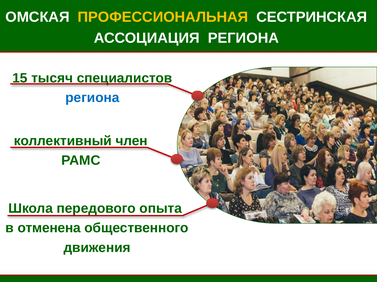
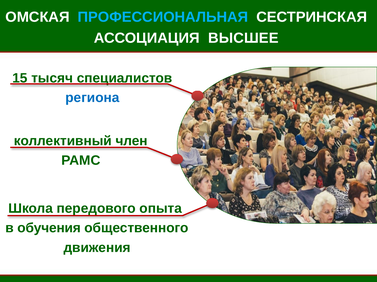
ПРОФЕССИОНАЛЬНАЯ colour: yellow -> light blue (163, 17)
АССОЦИАЦИЯ РЕГИОНА: РЕГИОНА -> ВЫСШЕЕ (243, 38)
отменена: отменена -> обучения (49, 229)
